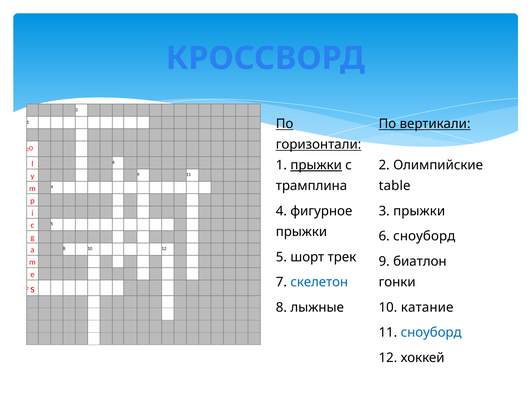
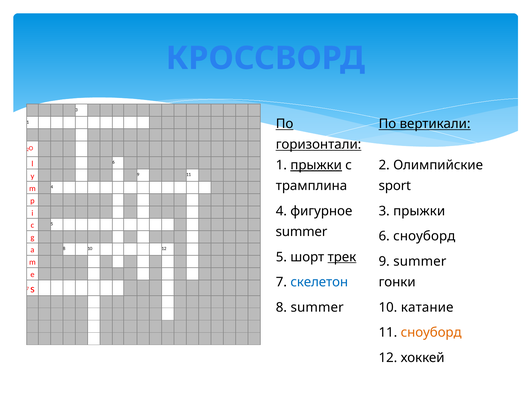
table: table -> sport (395, 186)
прыжки: прыжки -> summer (301, 232)
трек underline: none -> present (342, 257)
9 биатлон: биатлон -> summer (420, 262)
8 лыжные: лыжные -> summer (317, 308)
сноуборд colour: blue -> orange (431, 333)
